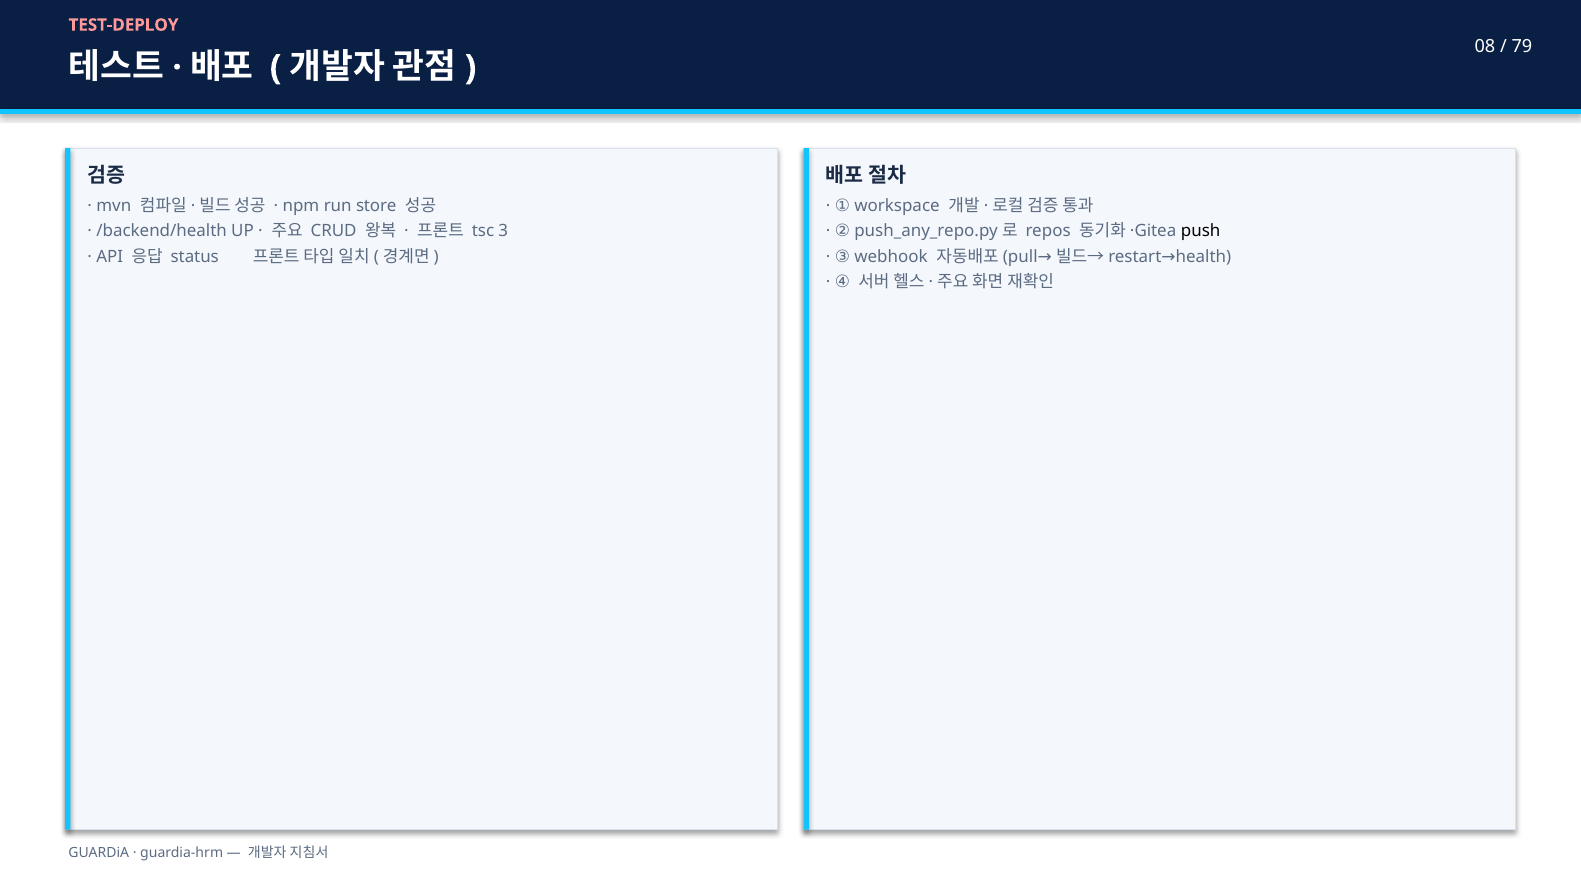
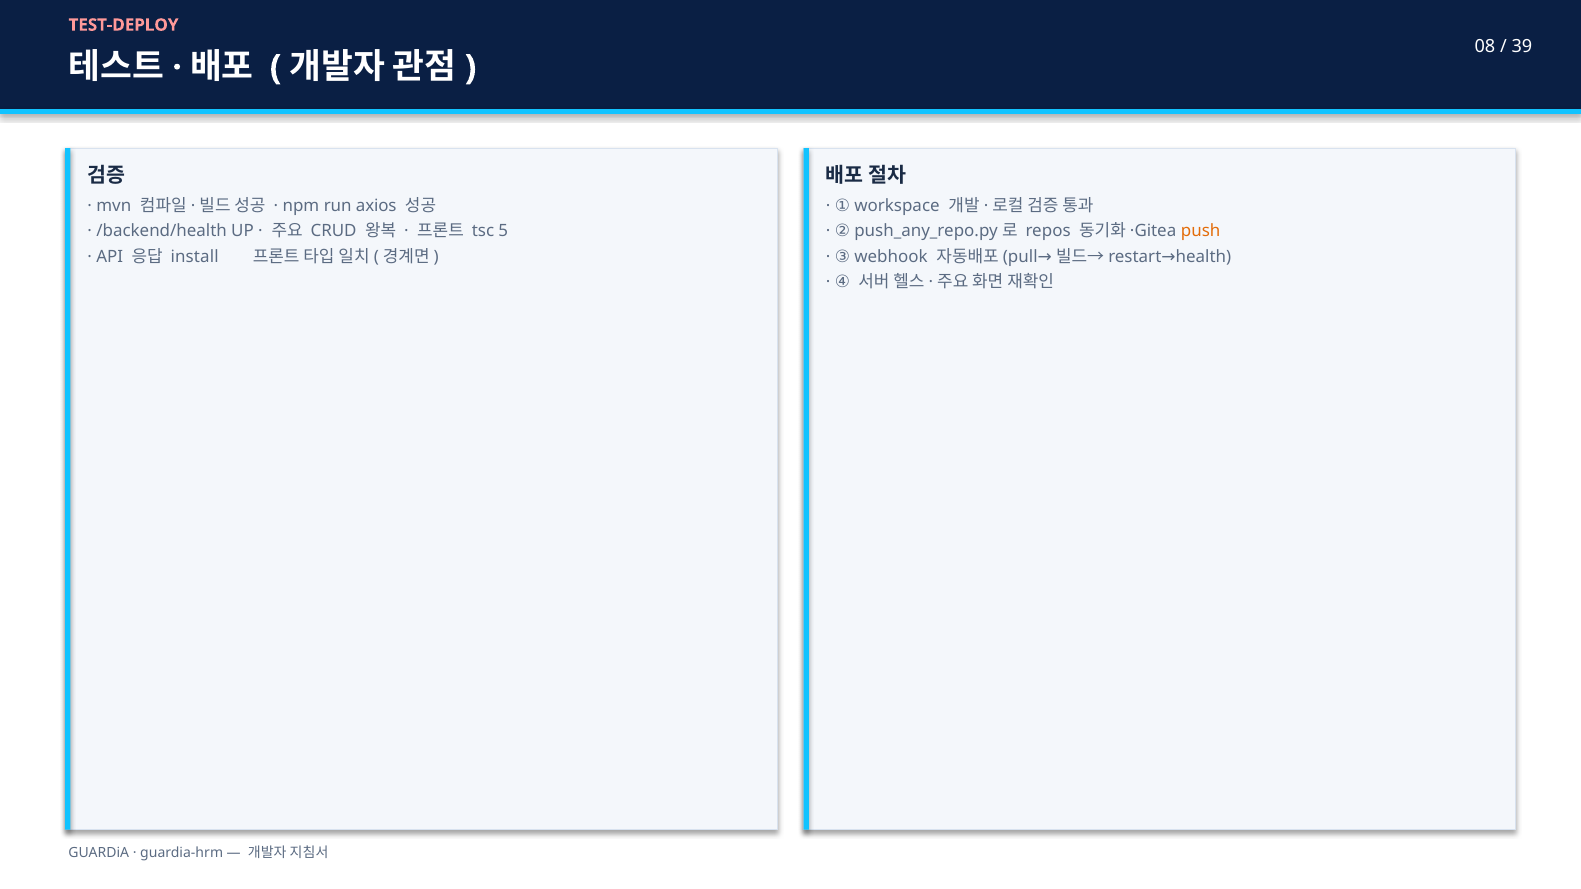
79: 79 -> 39 (1522, 47)
store: store -> axios (376, 206)
push colour: black -> orange (1201, 231)
3: 3 -> 5 (503, 231)
status: status -> install (195, 257)
